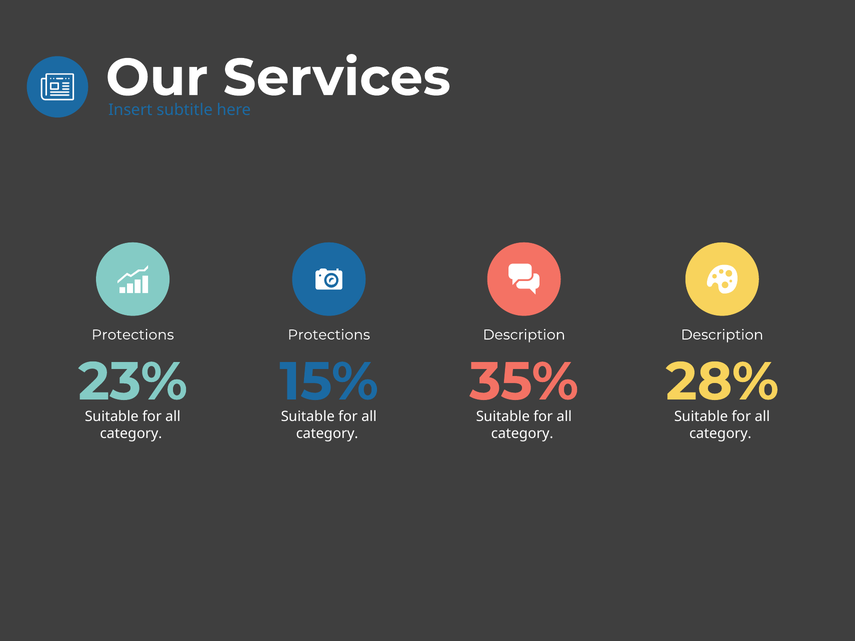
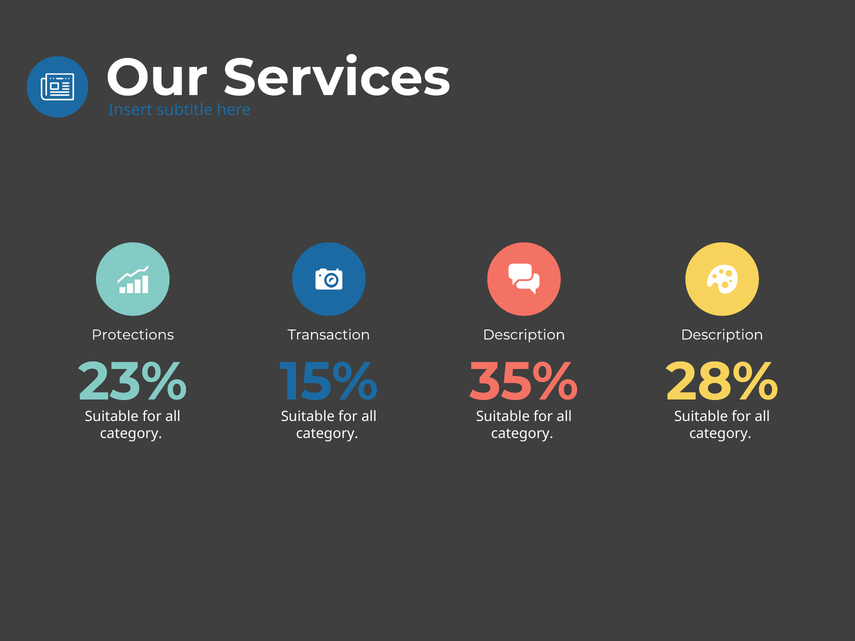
Protections: Protections -> Transaction (329, 335)
